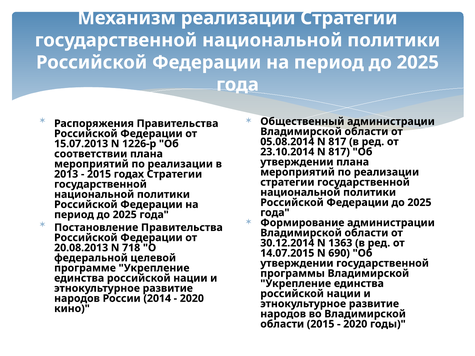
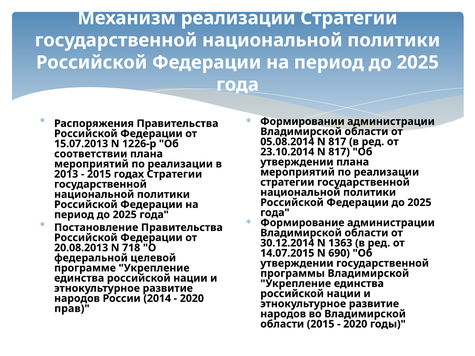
Общественный: Общественный -> Формировании (302, 122)
кино: кино -> прав (72, 309)
